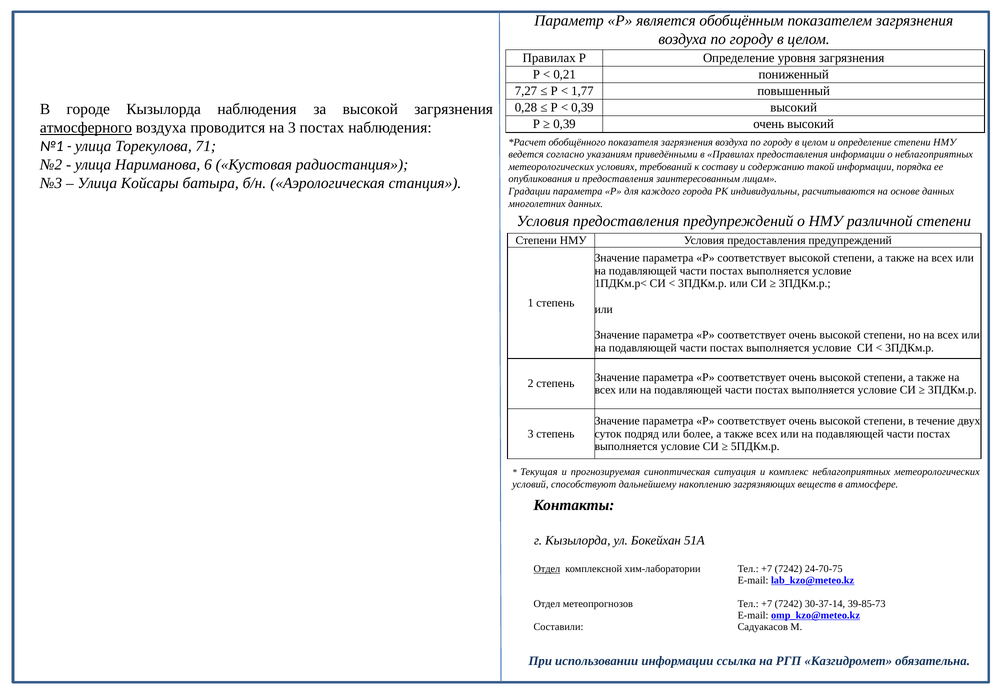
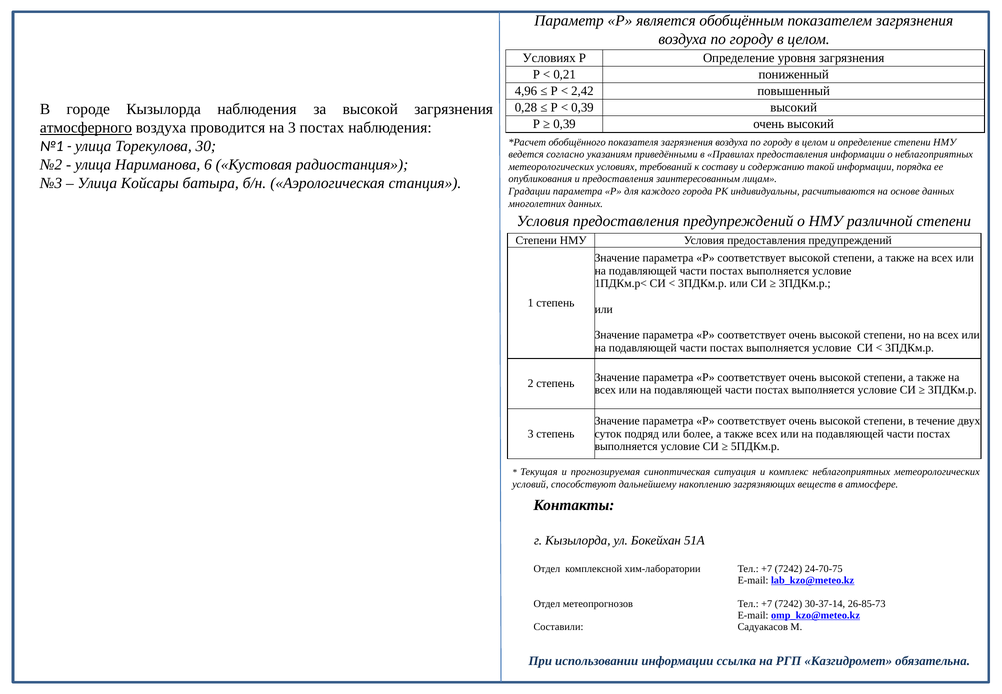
Правилах: Правилах -> Условиях (549, 58)
7,27: 7,27 -> 4,96 (526, 91)
1,77: 1,77 -> 2,42 (582, 91)
71: 71 -> 30 (206, 146)
Отдел underline: present -> none (547, 568)
39-85-73: 39-85-73 -> 26-85-73 (867, 604)
